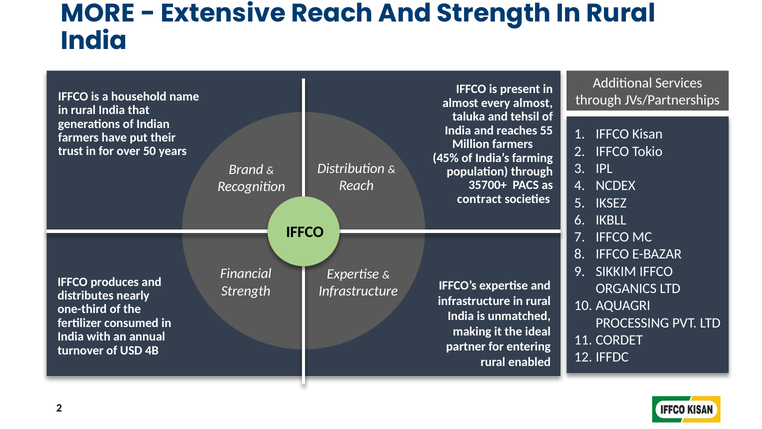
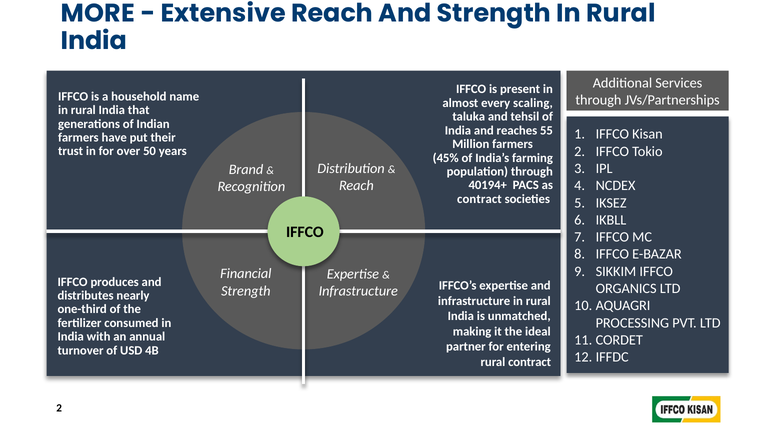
every almost: almost -> scaling (533, 103)
35700+: 35700+ -> 40194+ (488, 185)
rural enabled: enabled -> contract (530, 362)
